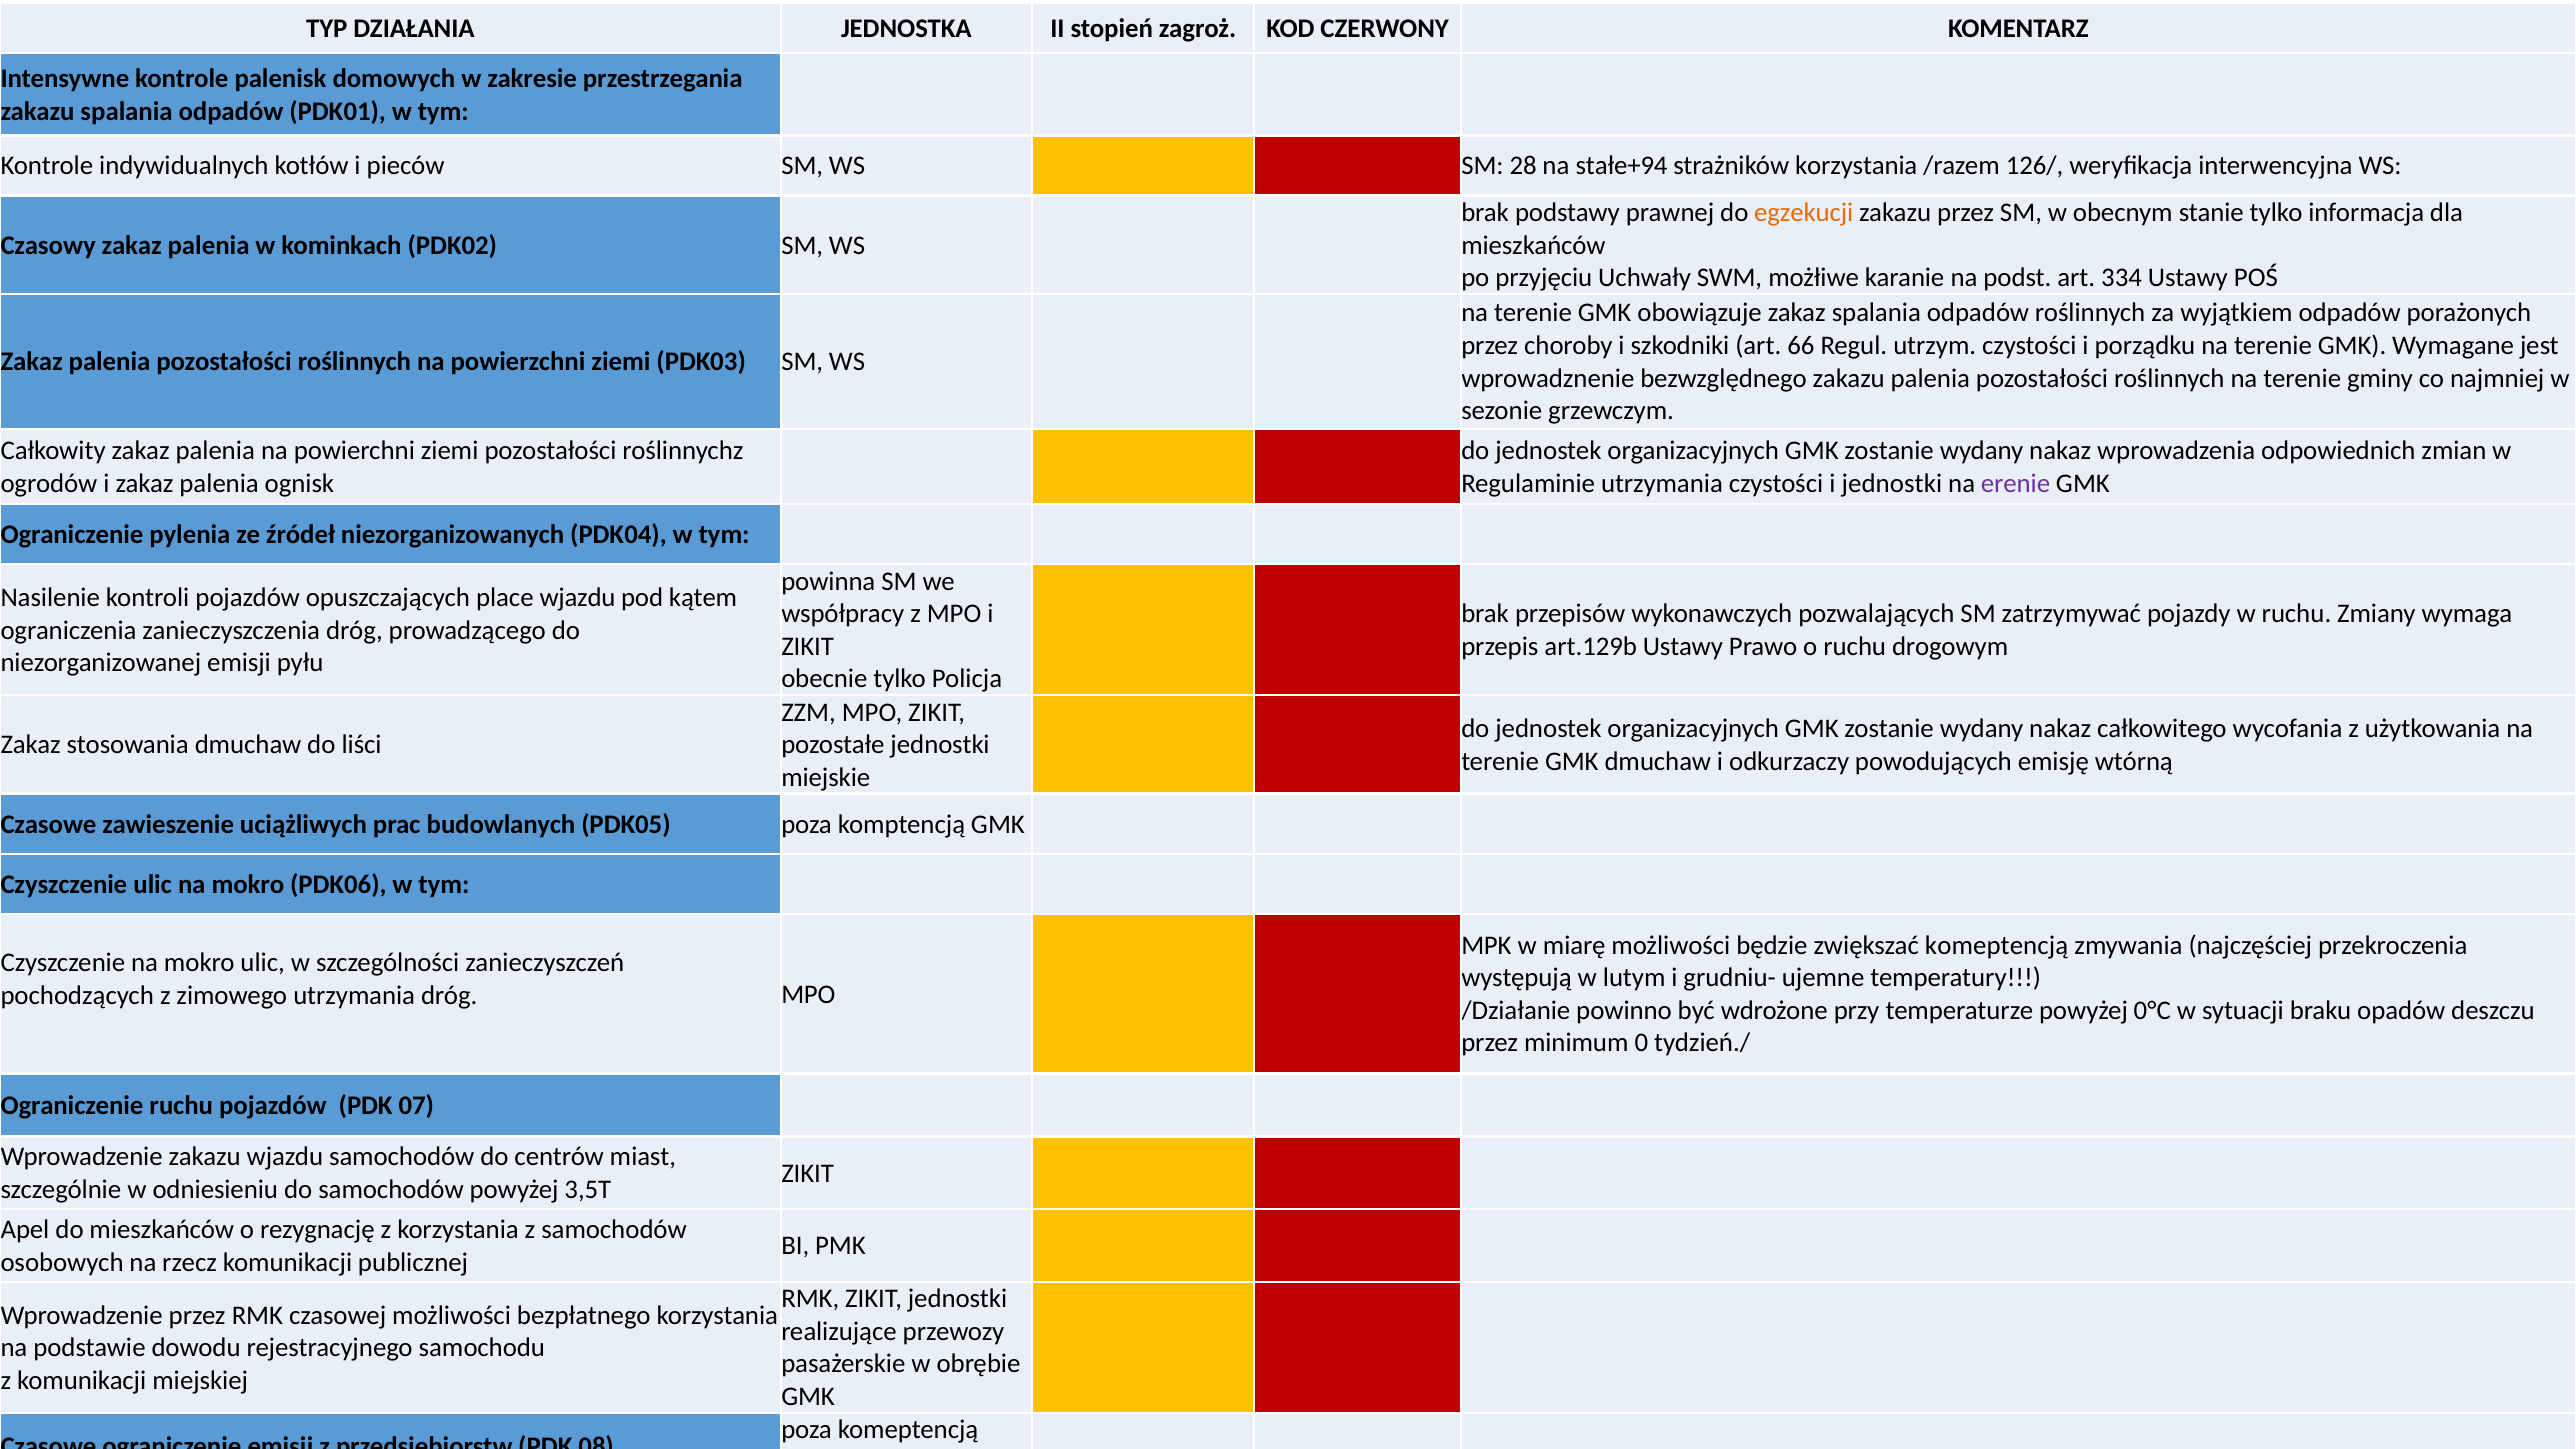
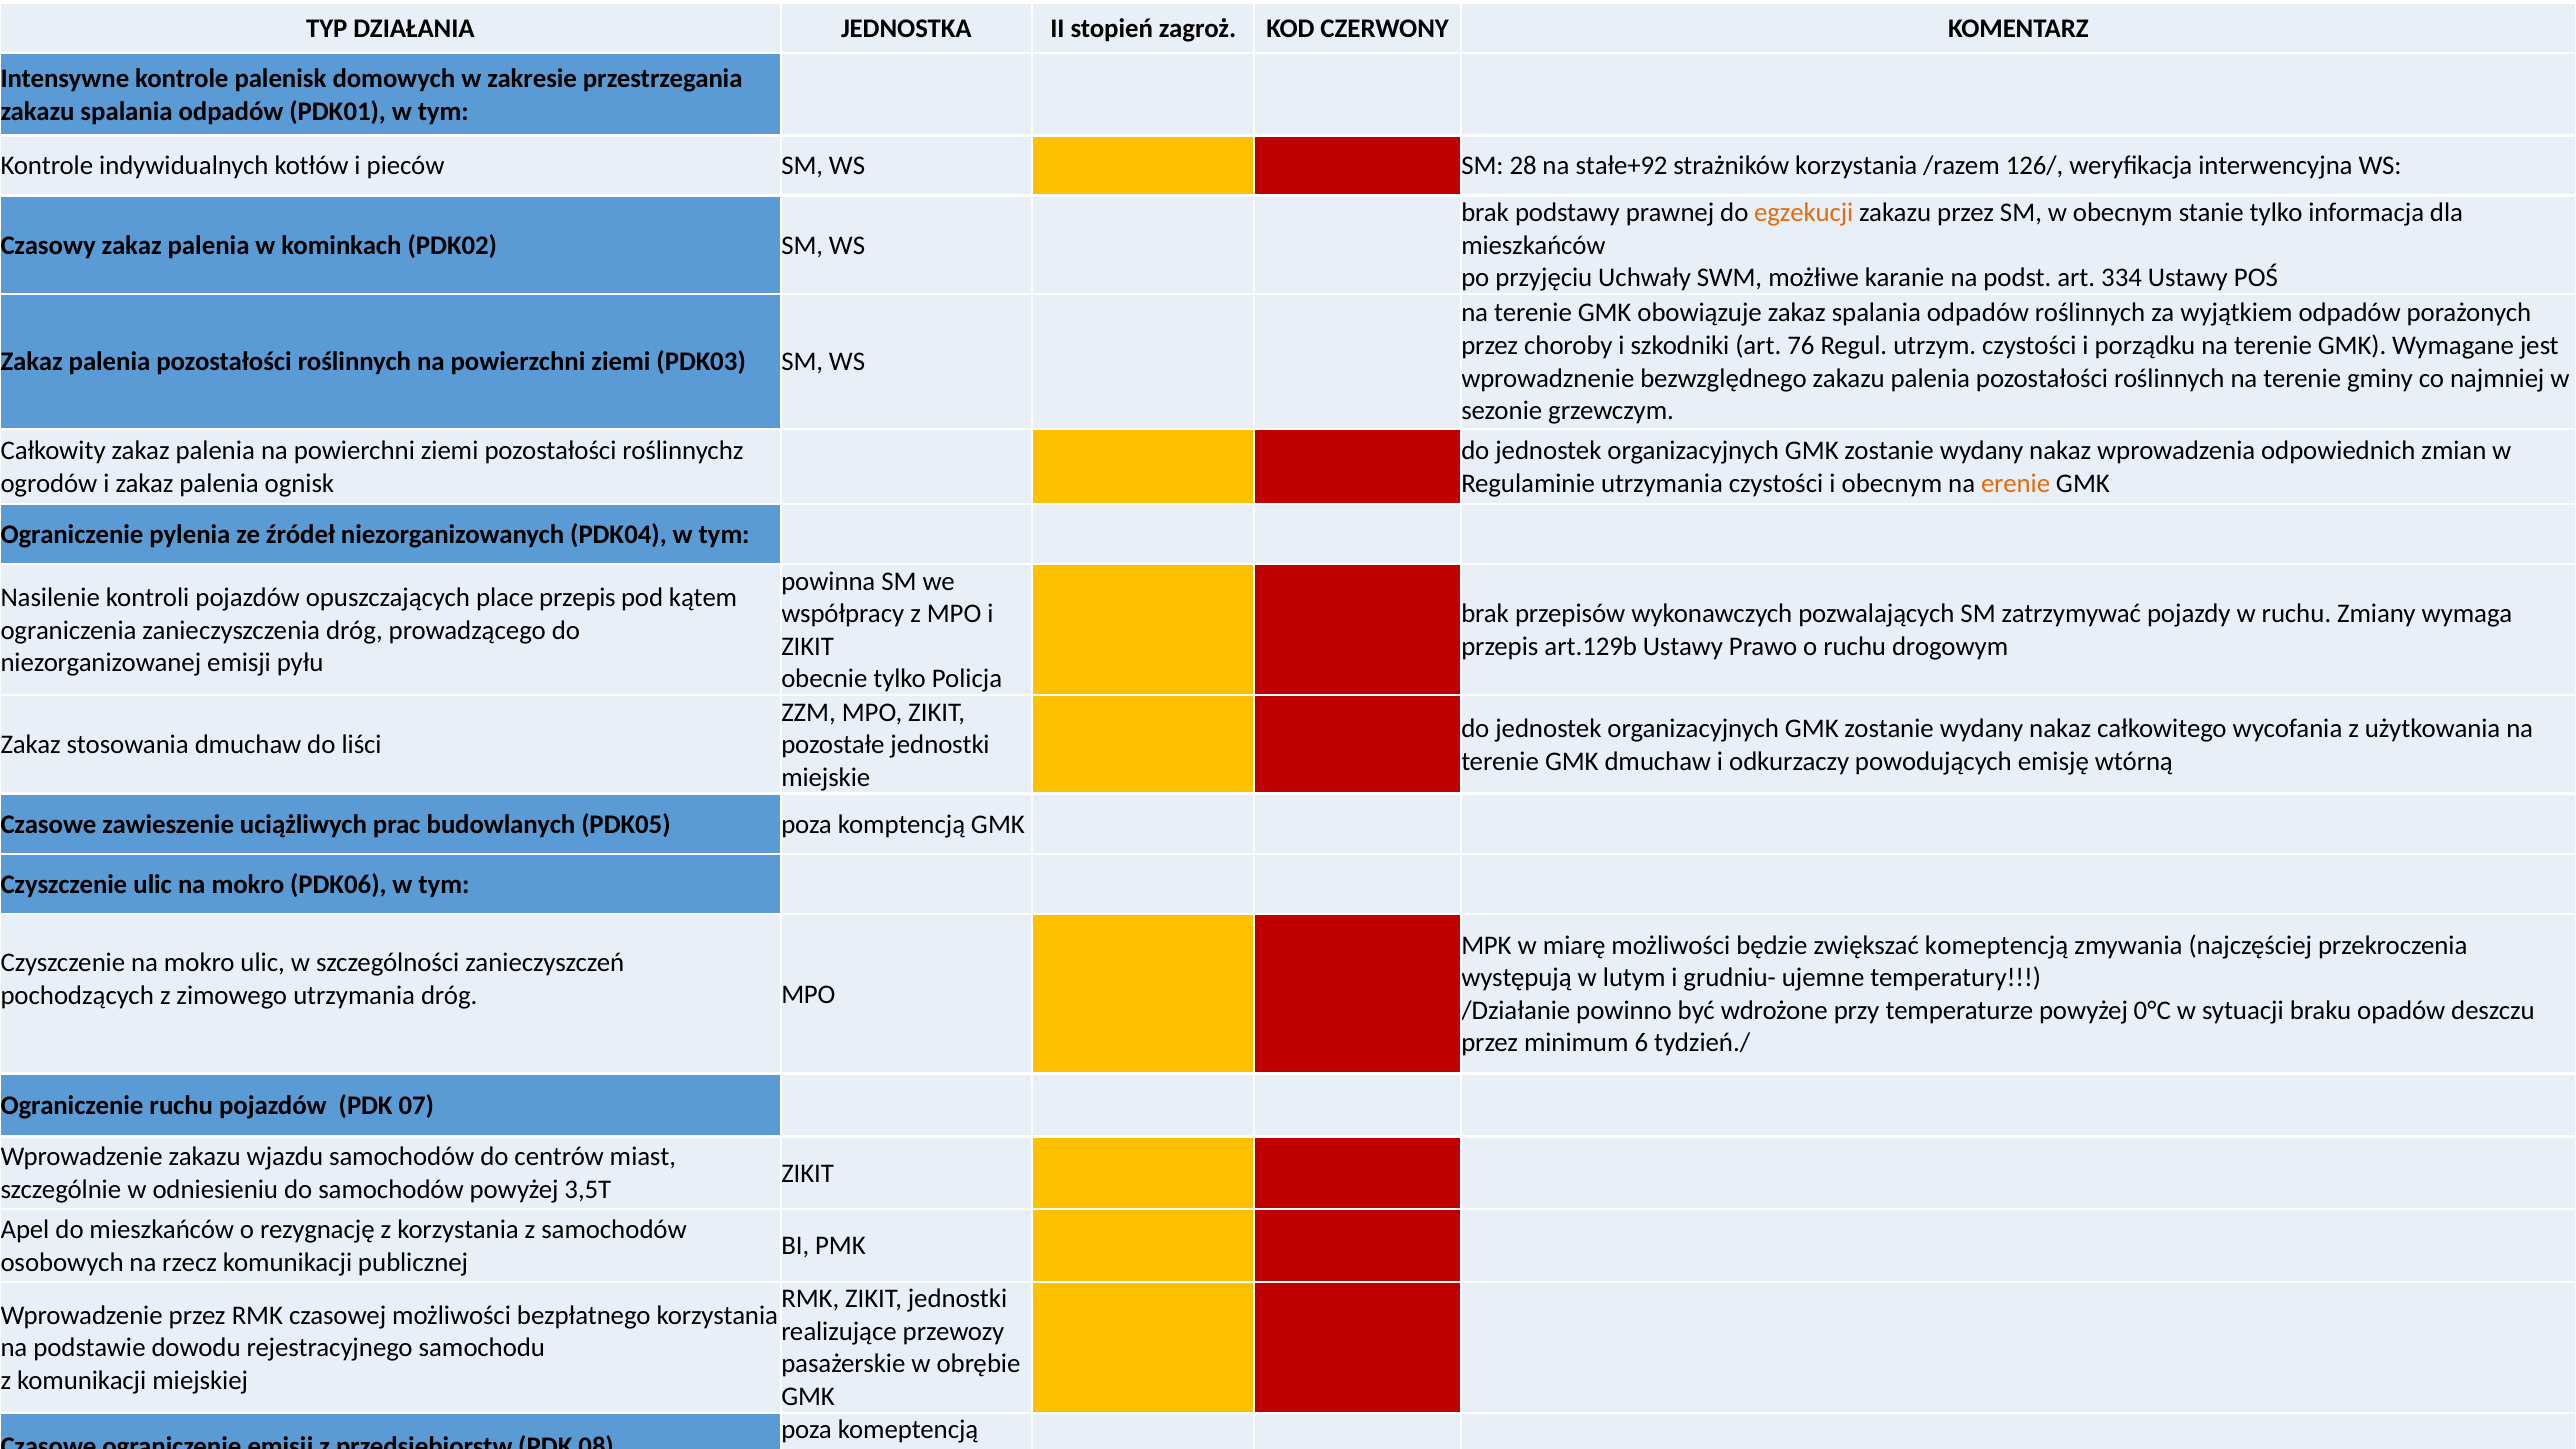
stałe+94: stałe+94 -> stałe+92 (1622, 166)
66: 66 -> 76 (1801, 346)
i jednostki: jednostki -> obecnym (1892, 483)
erenie colour: purple -> orange (2016, 483)
place wjazdu: wjazdu -> przepis (577, 598)
0: 0 -> 6 (1641, 1043)
